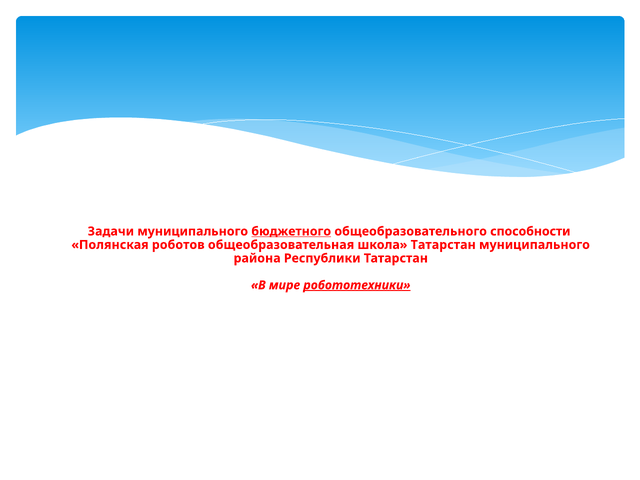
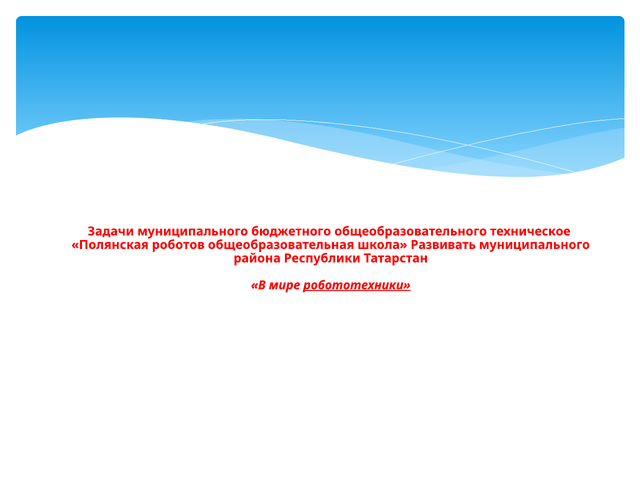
бюджетного underline: present -> none (291, 231)
способности: способности -> техническое (530, 231)
школа Татарстан: Татарстан -> Развивать (443, 245)
